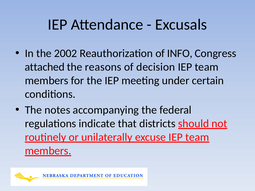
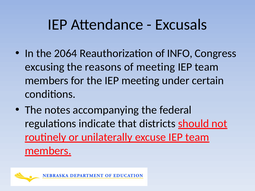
2002: 2002 -> 2064 (66, 53)
attached: attached -> excusing (45, 67)
of decision: decision -> meeting (156, 67)
